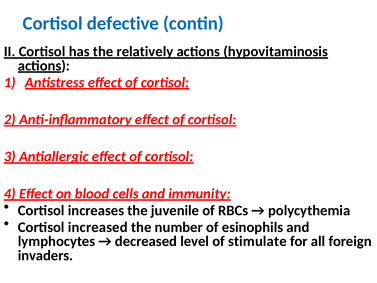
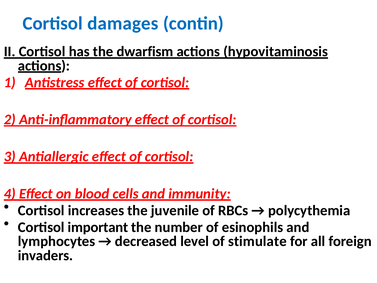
defective: defective -> damages (123, 23)
relatively: relatively -> dwarfism (145, 52)
increased: increased -> important (98, 227)
